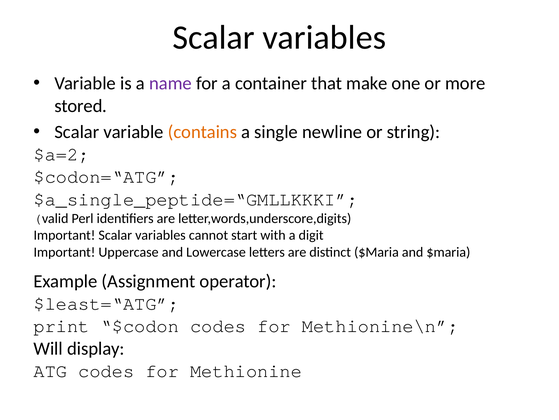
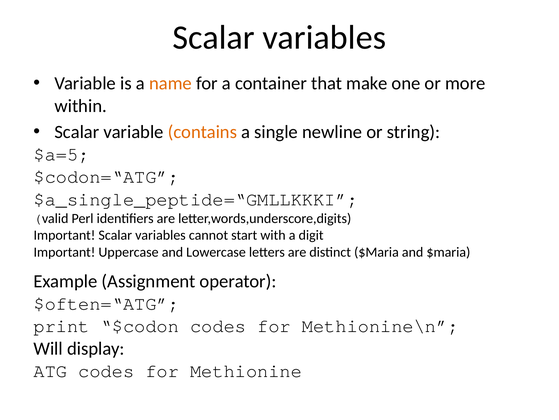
name colour: purple -> orange (170, 83)
stored: stored -> within (81, 106)
$a=2: $a=2 -> $a=5 (62, 154)
$least=“ATG: $least=“ATG -> $often=“ATG (106, 303)
